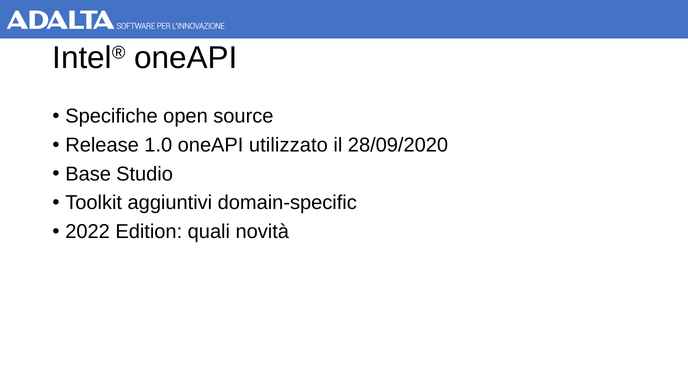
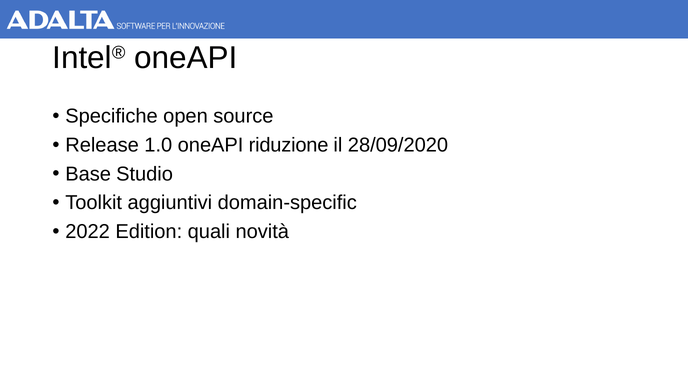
utilizzato: utilizzato -> riduzione (289, 145)
